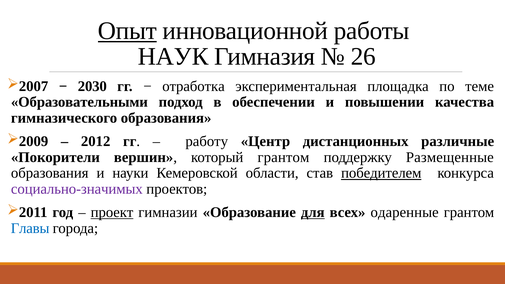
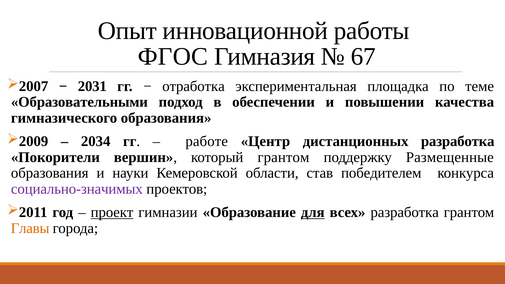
Опыт underline: present -> none (127, 31)
НАУК: НАУК -> ФГОС (173, 57)
26: 26 -> 67 (363, 57)
2030: 2030 -> 2031 (92, 86)
2012: 2012 -> 2034 (96, 141)
работу: работу -> работе (207, 141)
дистанционных различные: различные -> разработка (458, 141)
победителем underline: present -> none (381, 173)
всех одаренные: одаренные -> разработка (405, 212)
Главы colour: blue -> orange (30, 228)
